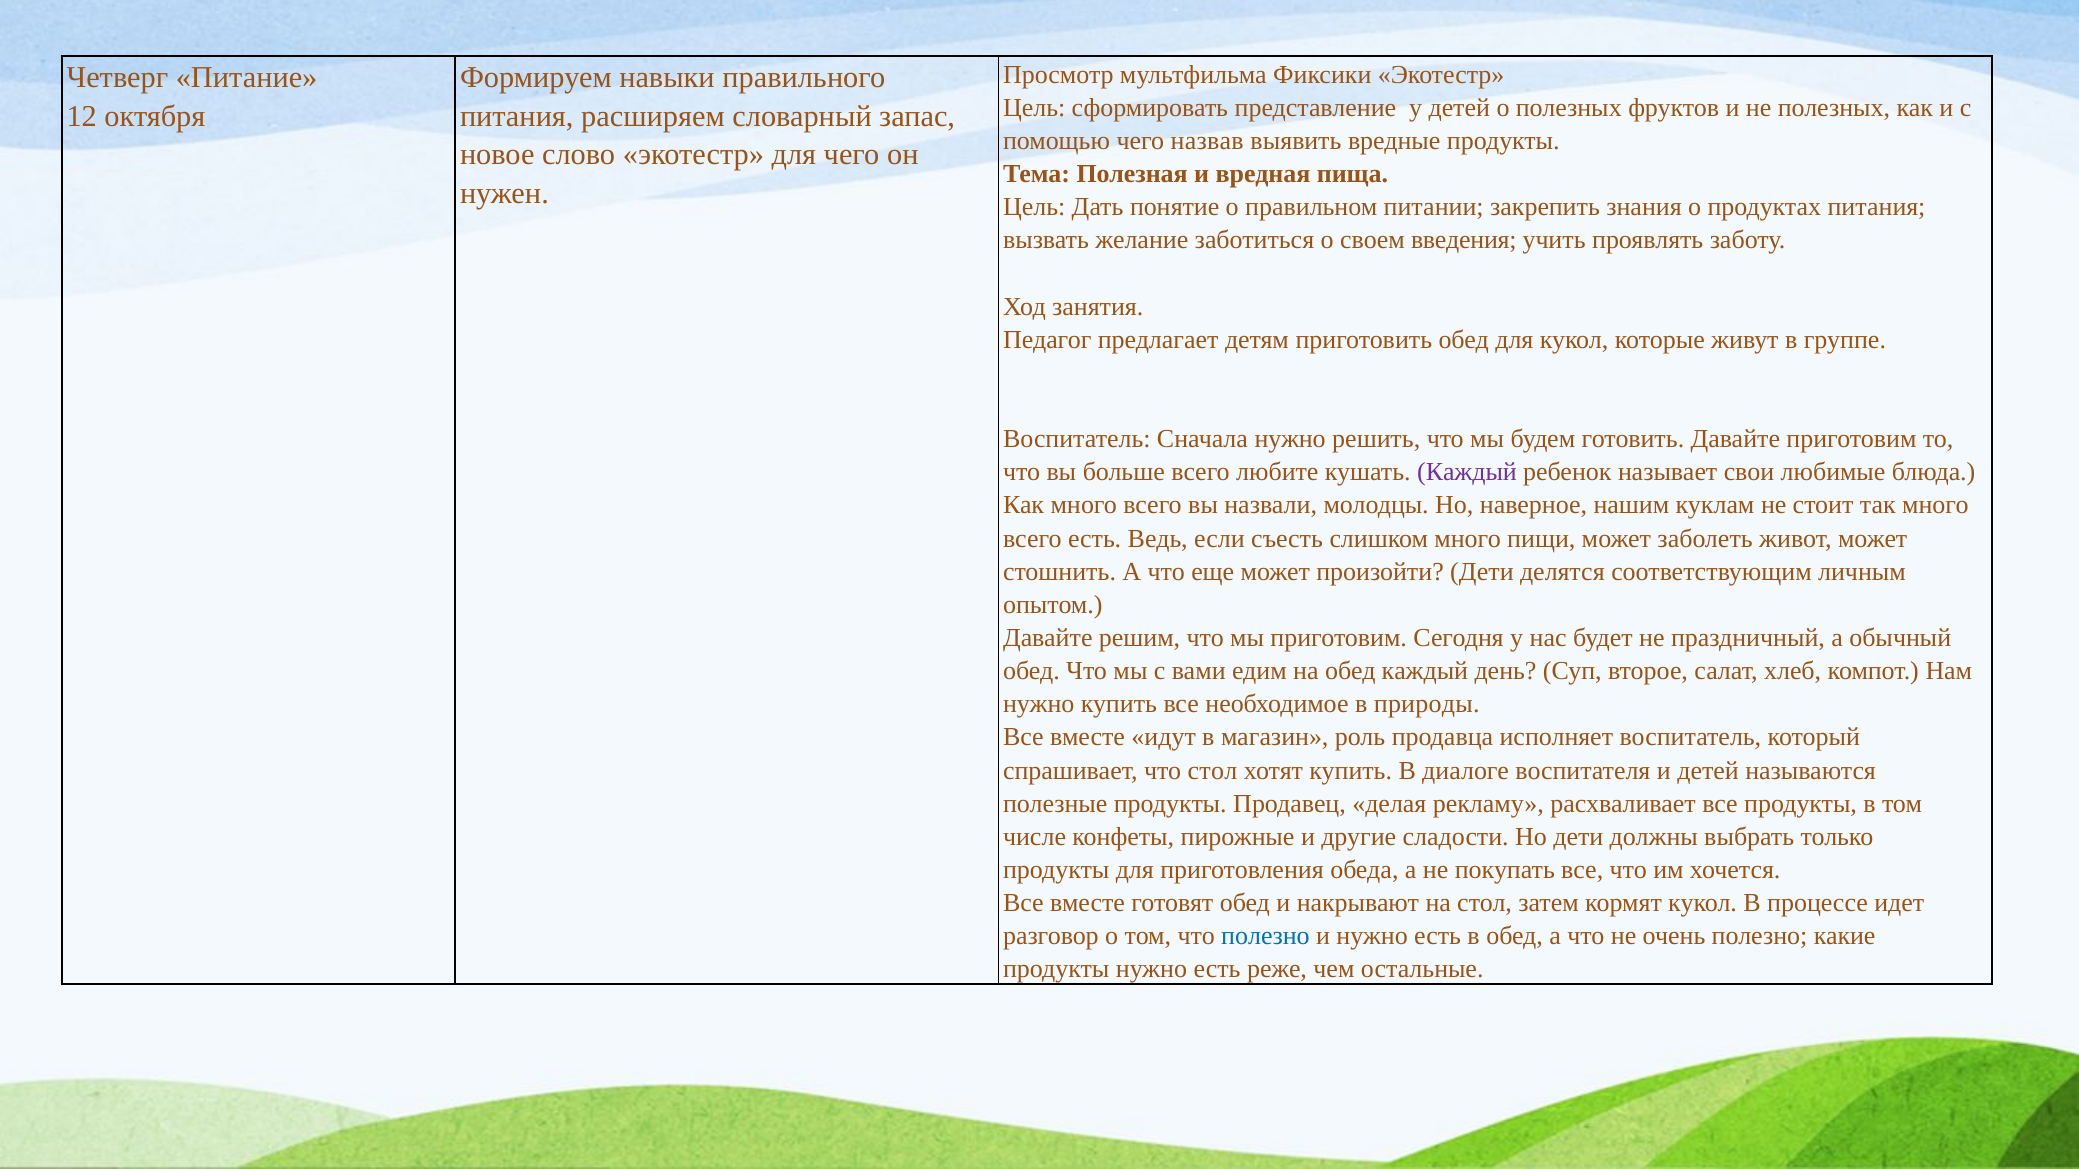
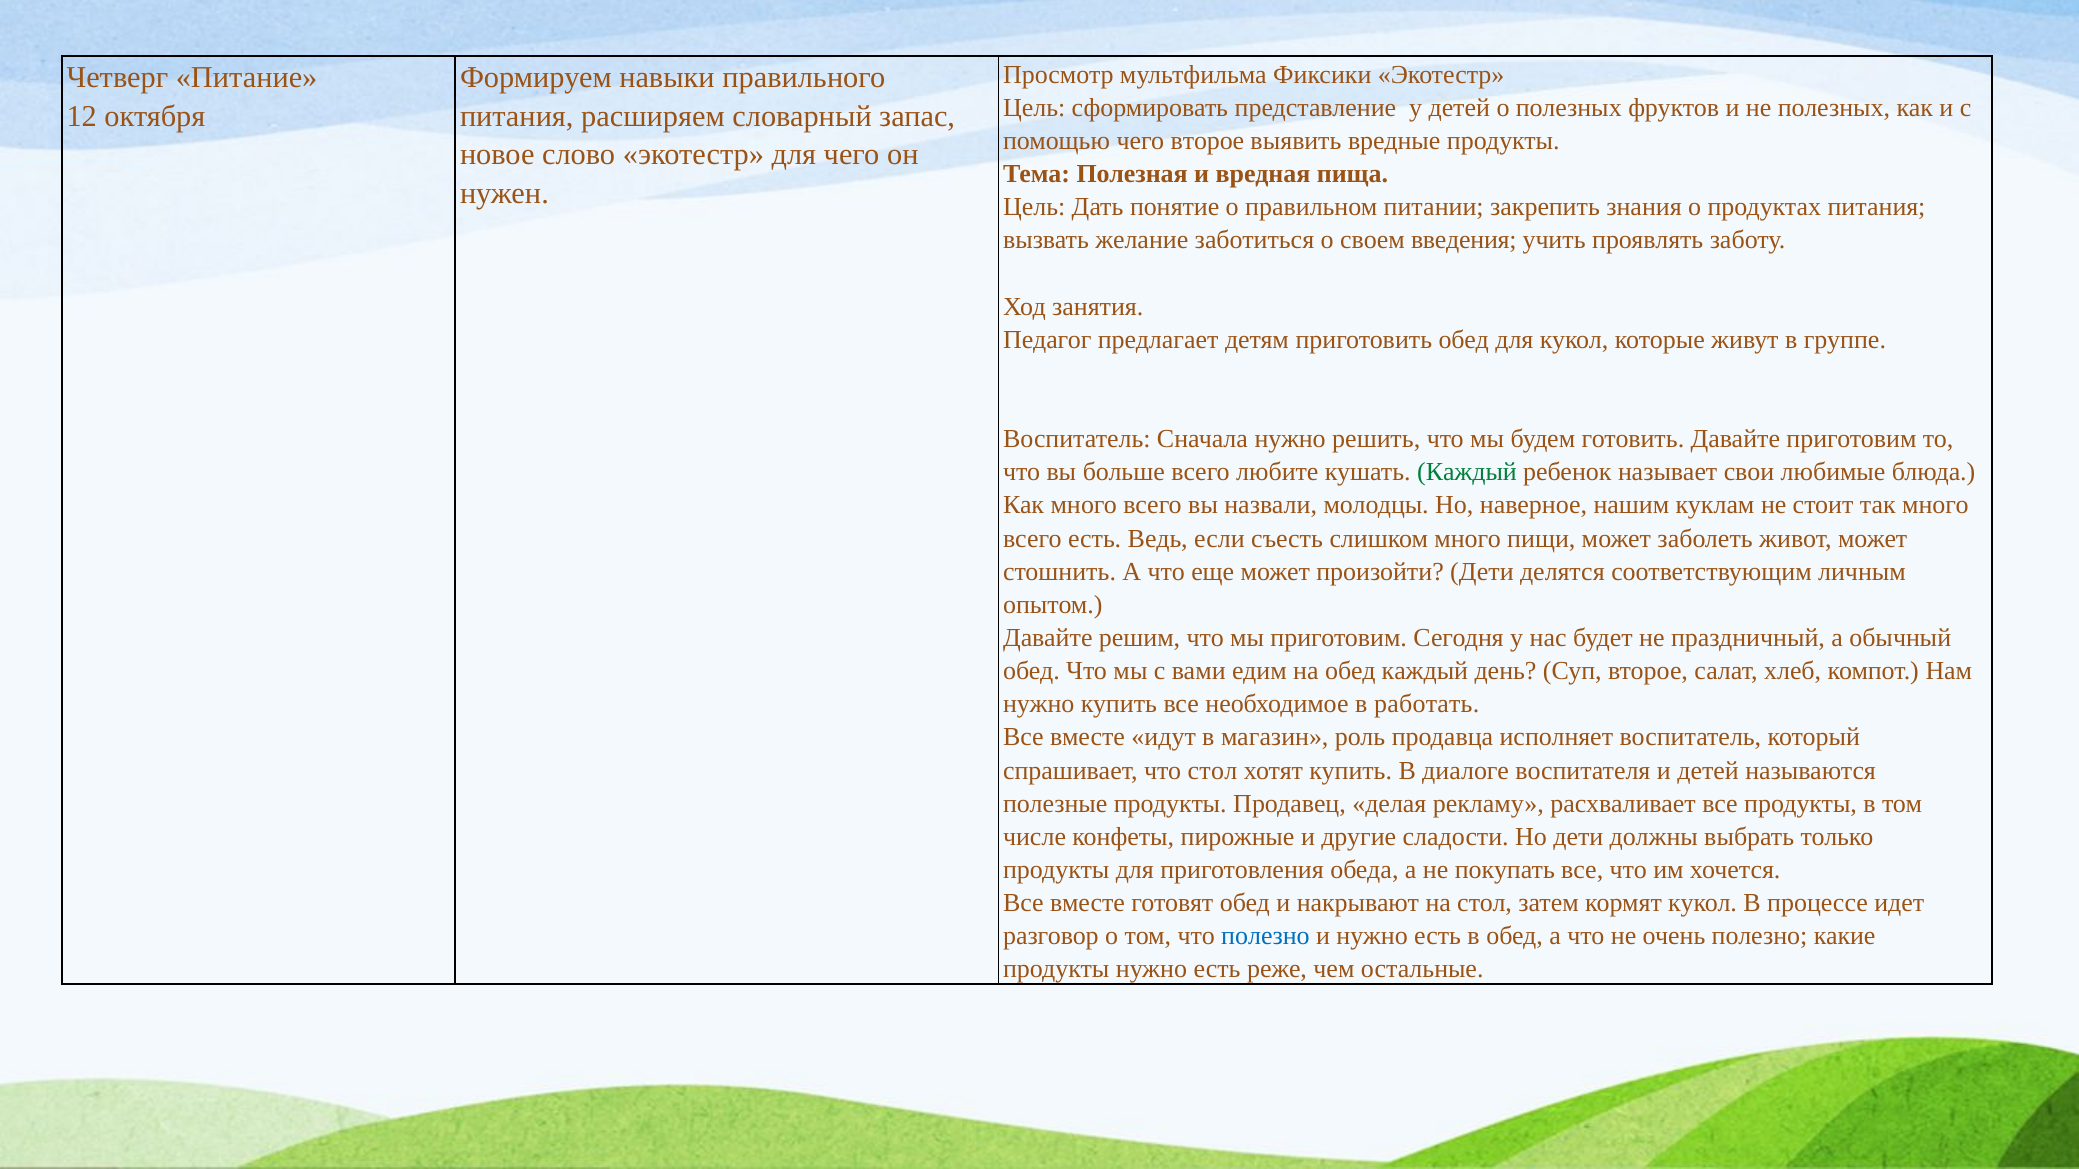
чего назвав: назвав -> второе (1207, 141)
Каждый colour: purple -> green (1467, 472)
природы: природы -> работать (1427, 704)
